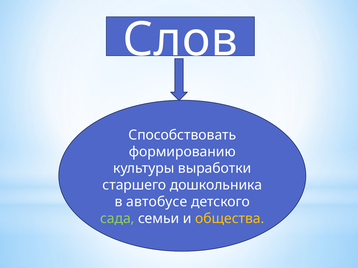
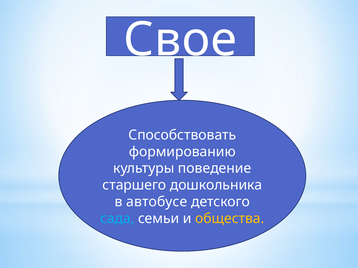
Слов: Слов -> Свое (180, 40)
выработки: выработки -> поведение (215, 169)
сада colour: light green -> light blue (117, 219)
